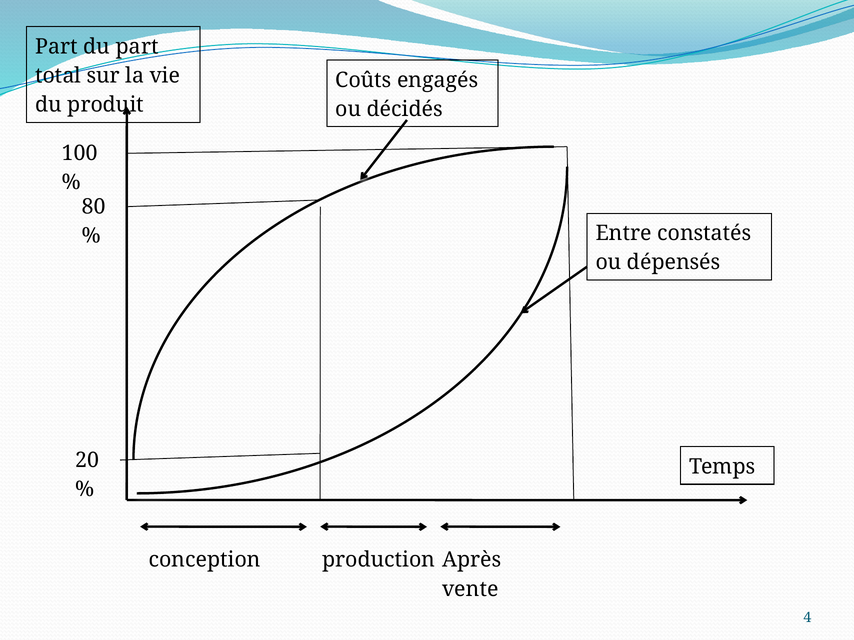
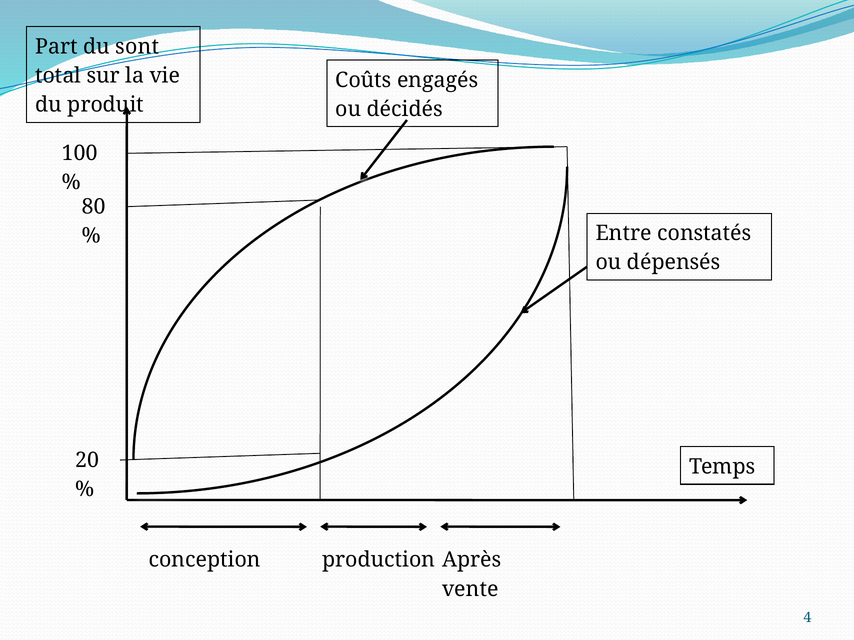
du part: part -> sont (137, 47)
